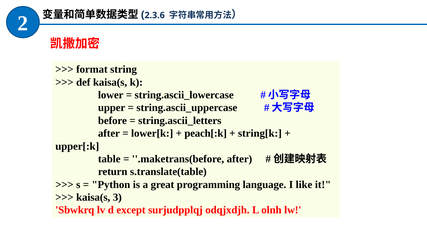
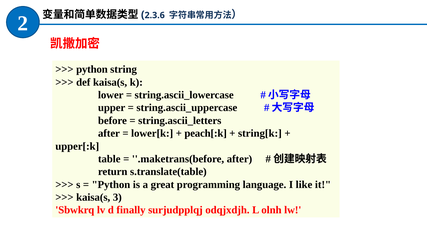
format: format -> python (92, 69)
except: except -> finally (131, 210)
